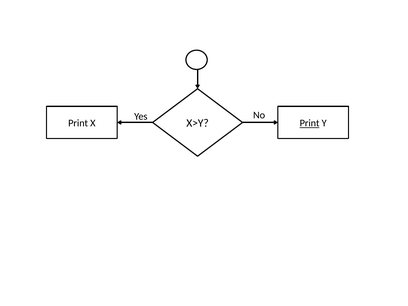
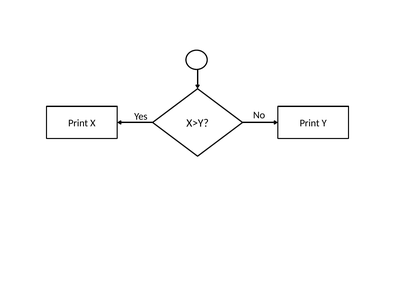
Print underline: present -> none (310, 123)
